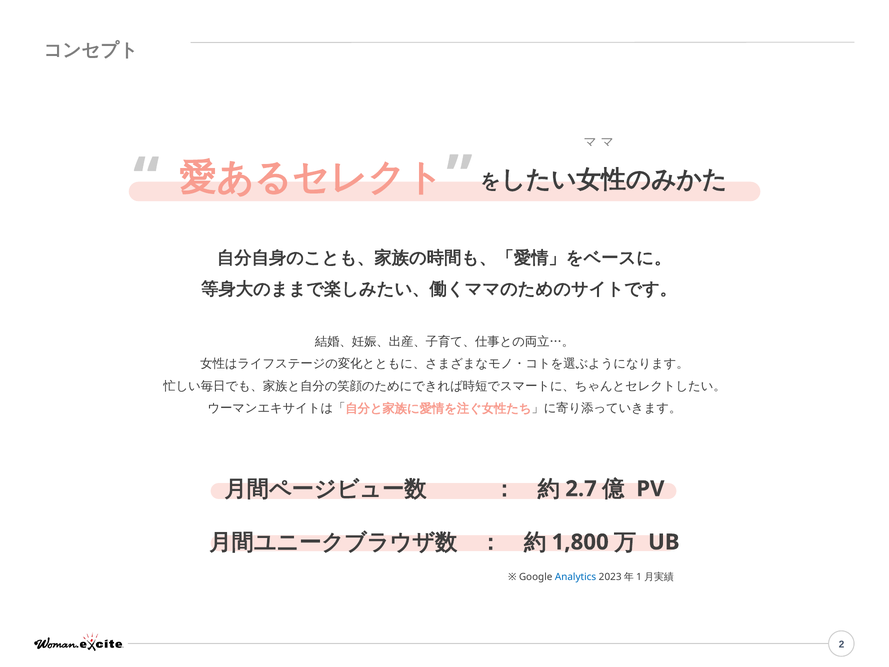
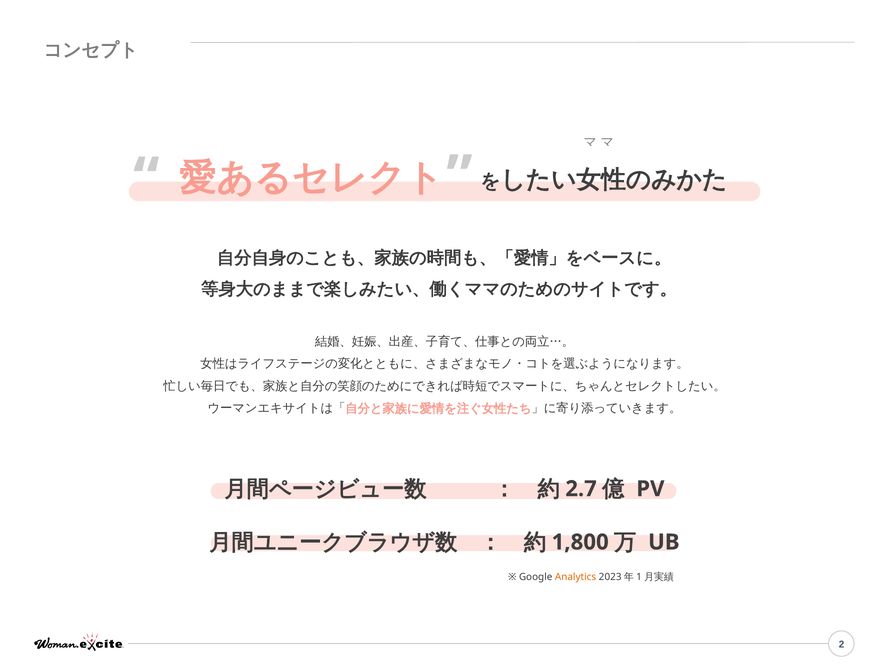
Analytics colour: blue -> orange (576, 577)
